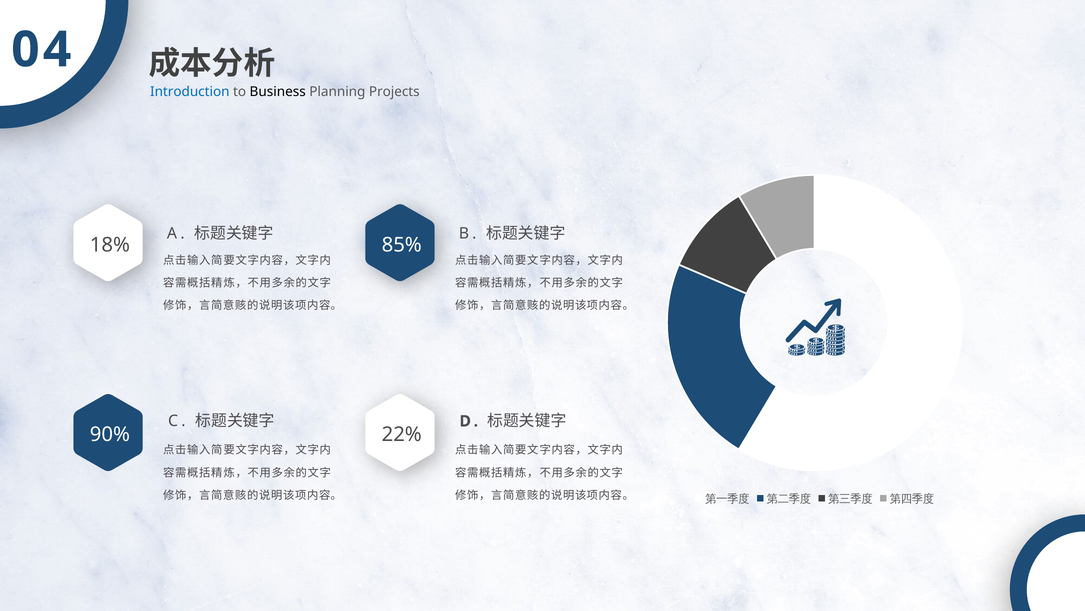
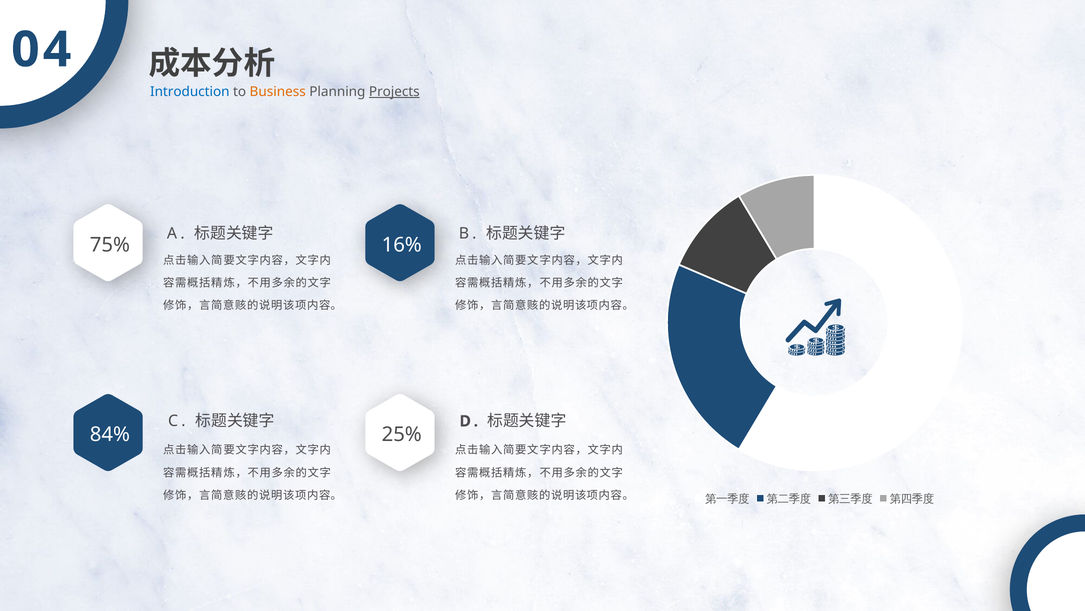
Business colour: black -> orange (278, 92)
Projects underline: none -> present (394, 92)
18%: 18% -> 75% (110, 245)
85%: 85% -> 16% (402, 245)
90%: 90% -> 84% (110, 434)
22%: 22% -> 25% (402, 434)
